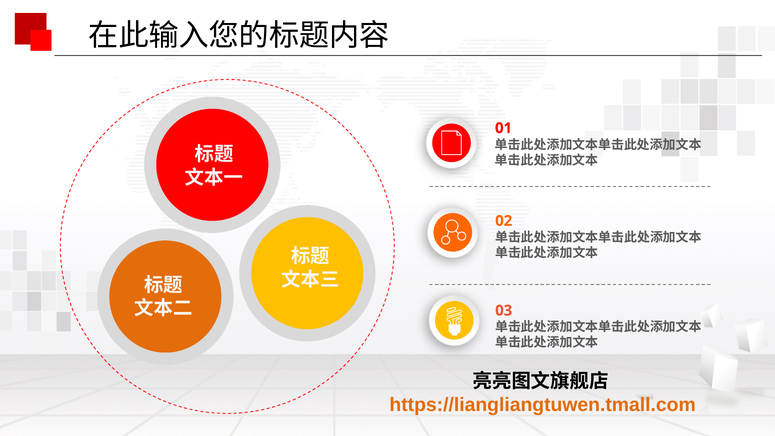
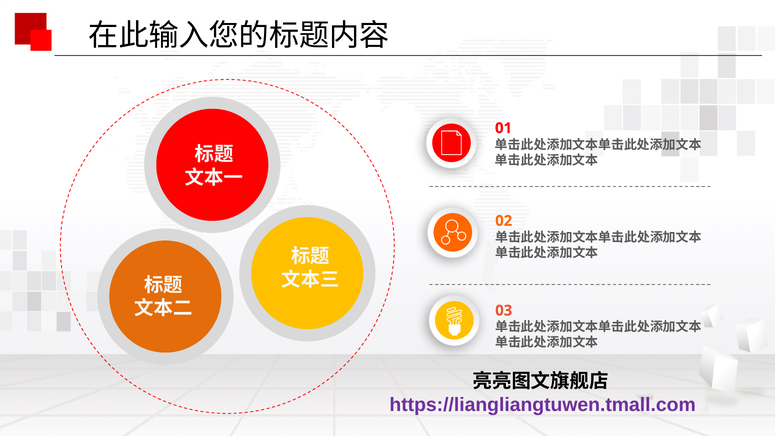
https://liangliangtuwen.tmall.com colour: orange -> purple (543, 405)
